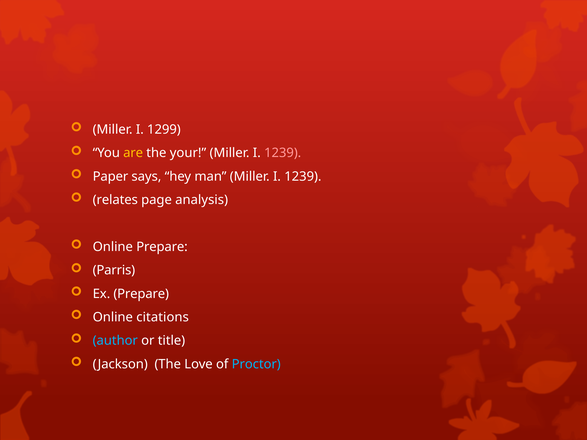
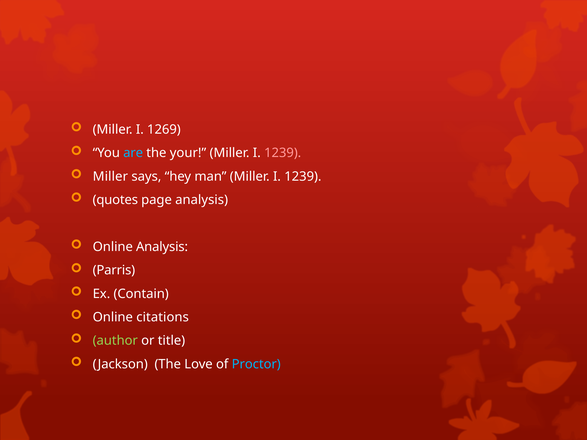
1299: 1299 -> 1269 (164, 130)
are colour: yellow -> light blue (133, 153)
Paper: Paper -> Miller (110, 177)
relates: relates -> quotes (115, 200)
Online Prepare: Prepare -> Analysis (162, 247)
Ex Prepare: Prepare -> Contain (141, 294)
author colour: light blue -> light green (115, 341)
